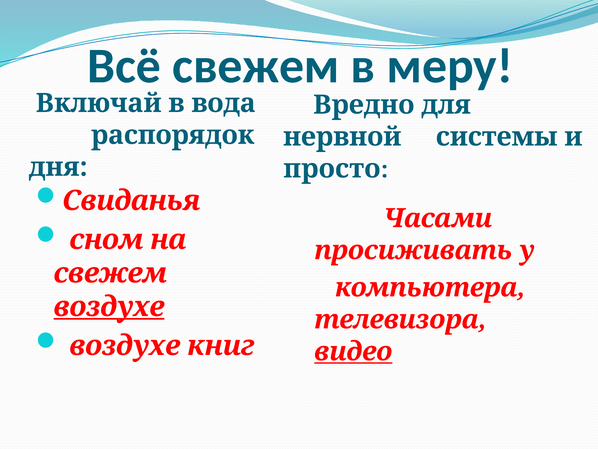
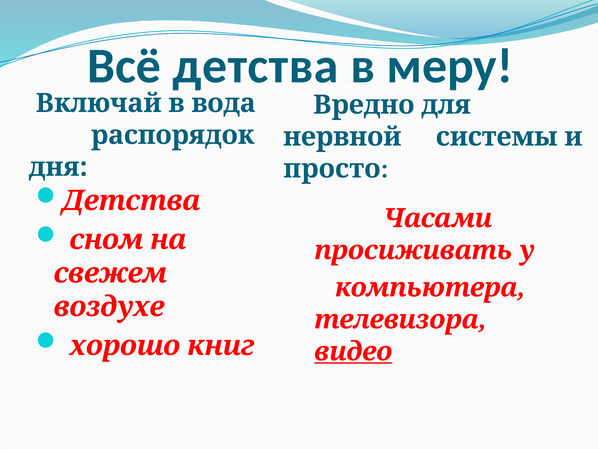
Всё свежем: свежем -> детства (256, 66)
Свиданья: Свиданья -> Детства (131, 200)
воздухе underline: present -> none (109, 306)
воздухе: воздухе -> хорошо (125, 345)
